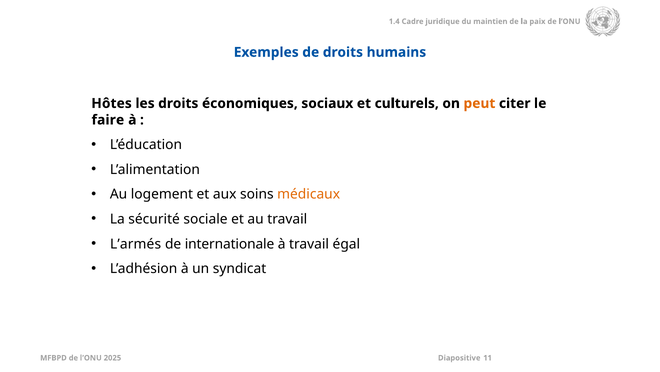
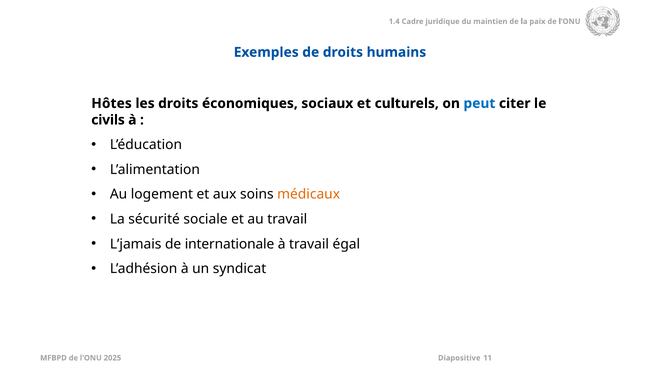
peut colour: orange -> blue (479, 103)
faire: faire -> civils (108, 120)
L’armés: L’armés -> L’jamais (136, 244)
